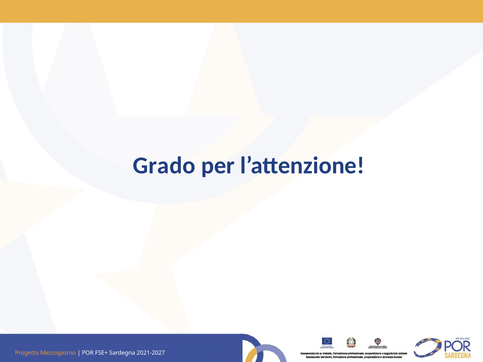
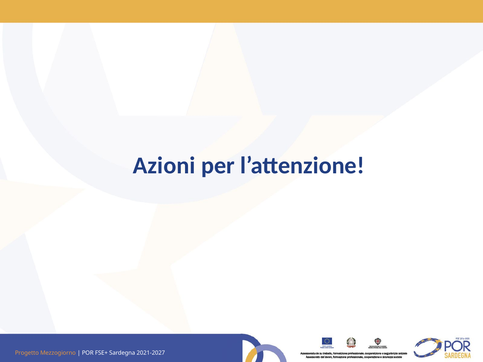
Grado: Grado -> Azioni (164, 166)
